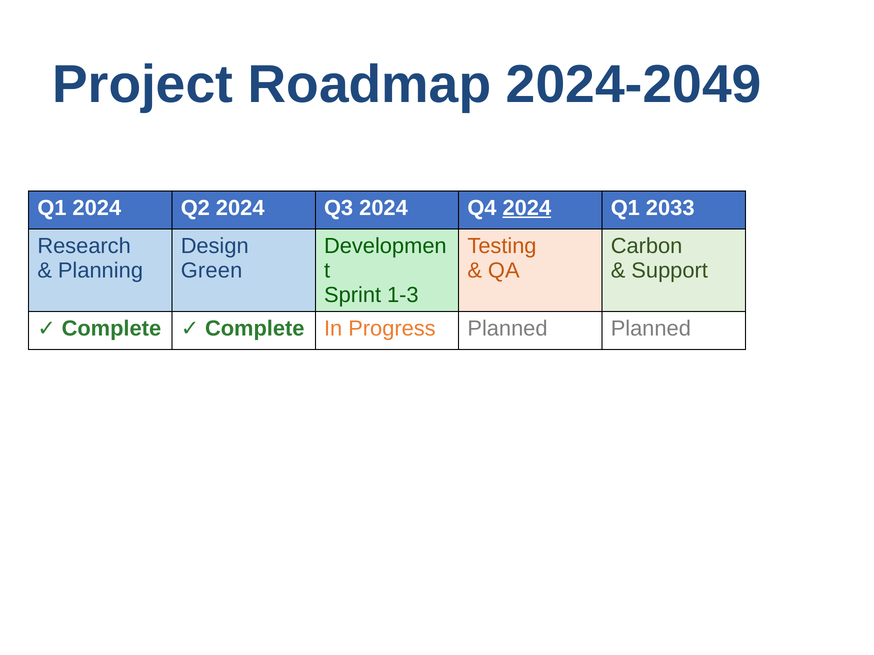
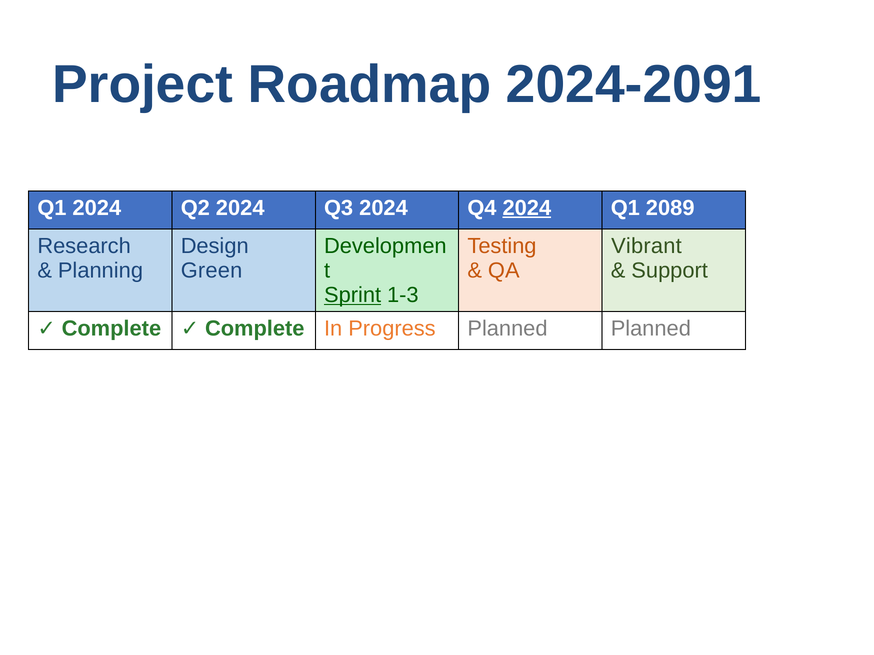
2024-2049: 2024-2049 -> 2024-2091 (634, 85)
2033: 2033 -> 2089 (670, 208)
Carbon: Carbon -> Vibrant (646, 246)
Sprint underline: none -> present (353, 295)
